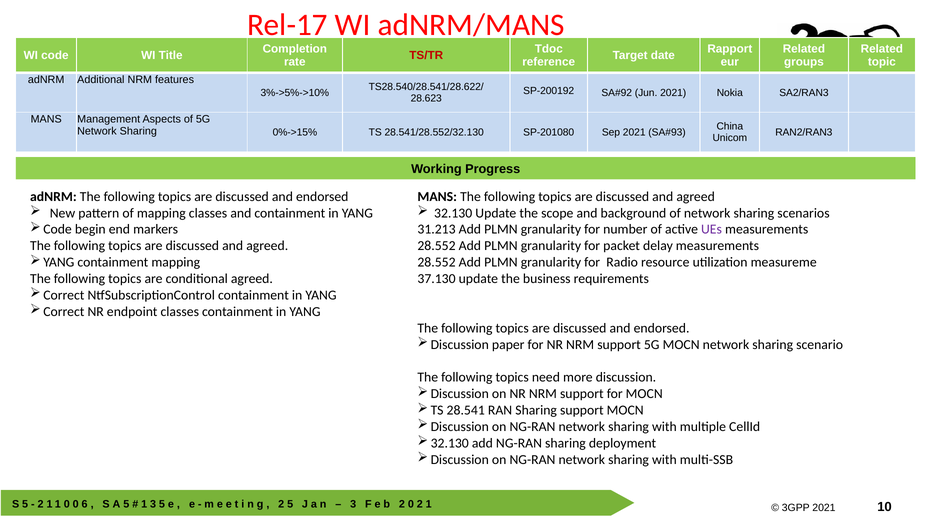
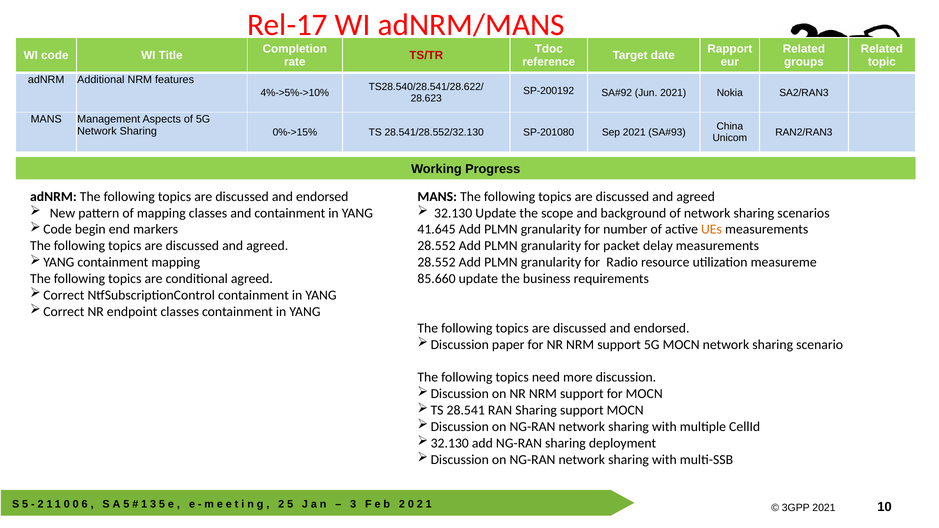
3%->5%->10%: 3%->5%->10% -> 4%->5%->10% (295, 93)
31.213: 31.213 -> 41.645 (437, 230)
UEs colour: purple -> orange (712, 230)
37.130: 37.130 -> 85.660 (437, 279)
